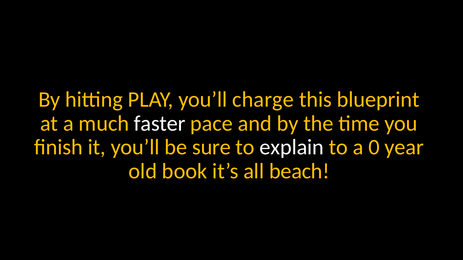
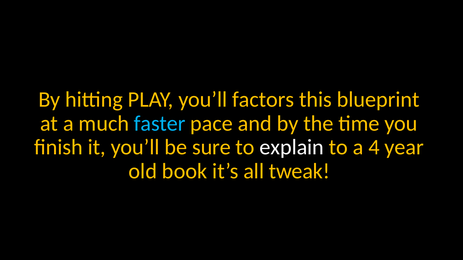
charge: charge -> factors (263, 100)
faster colour: white -> light blue (160, 124)
0: 0 -> 4 (374, 148)
beach: beach -> tweak (299, 172)
